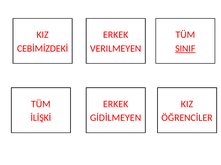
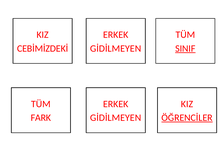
VERILMEYEN: VERILMEYEN -> GİDİLMEYEN (116, 49)
İLİŞKİ: İLİŞKİ -> FARK (41, 118)
ÖĞRENCİLER underline: none -> present (187, 118)
